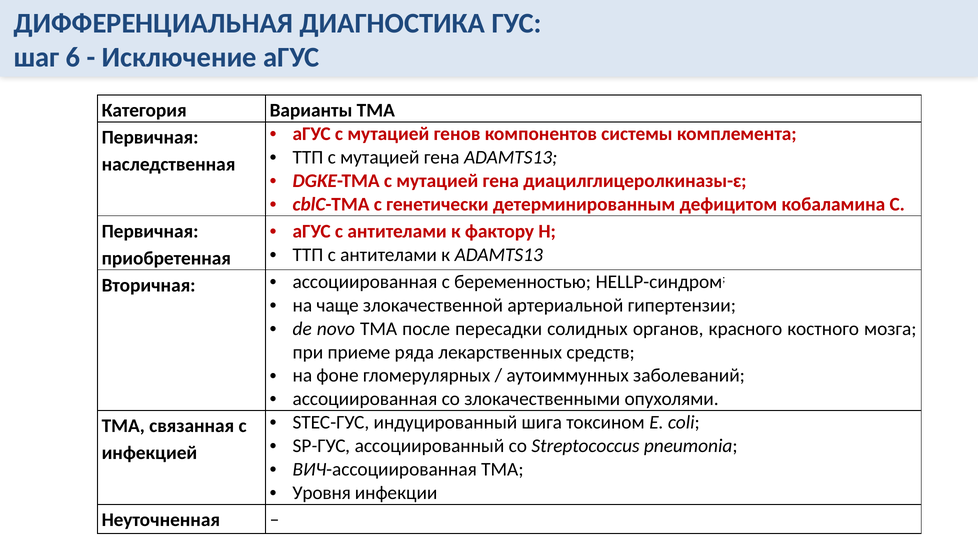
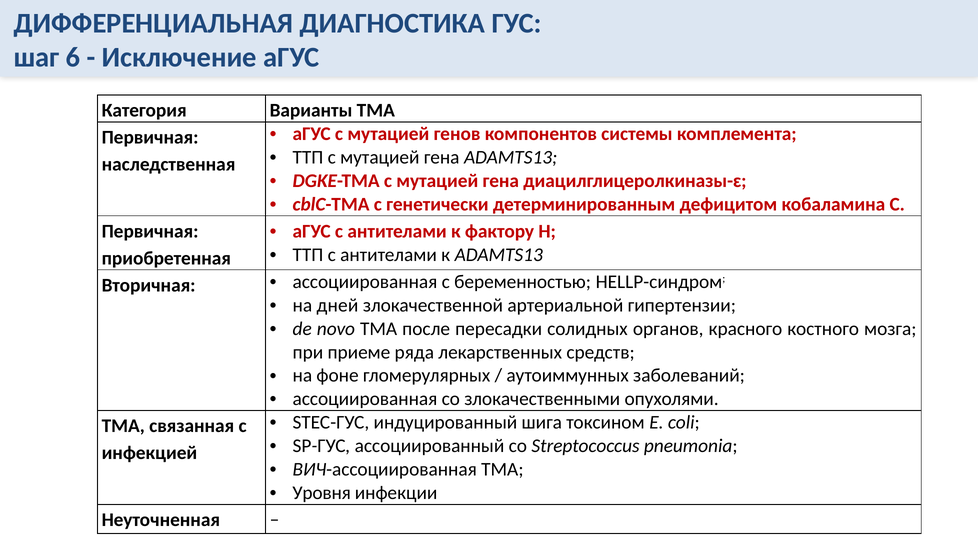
чаще: чаще -> дней (337, 305)
